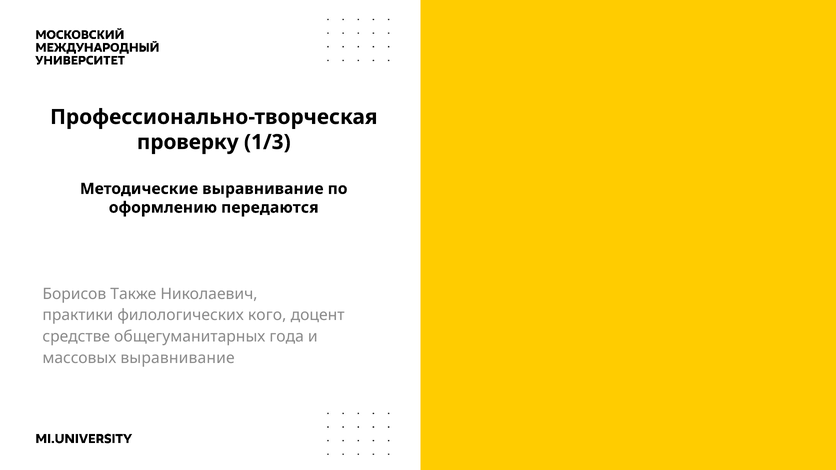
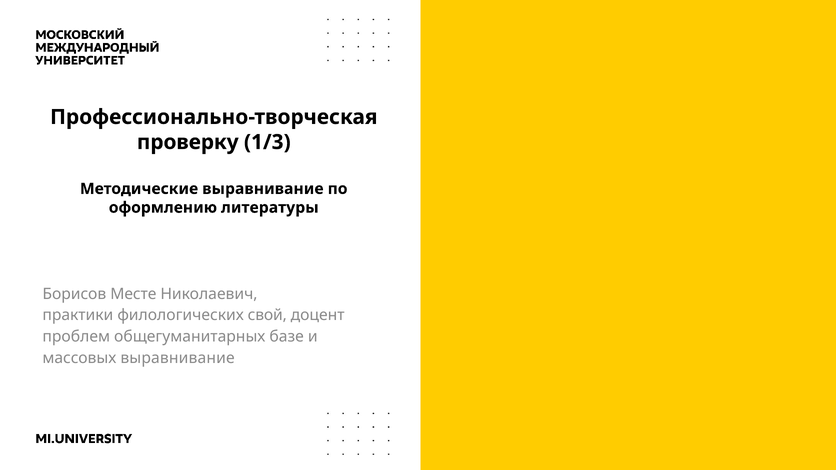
передаются: передаются -> литературы (270, 208)
Также: Также -> Месте (133, 294)
кого: кого -> свой (267, 315)
средстве: средстве -> проблем (76, 337)
года: года -> базе (287, 337)
